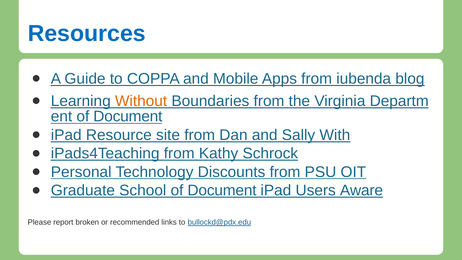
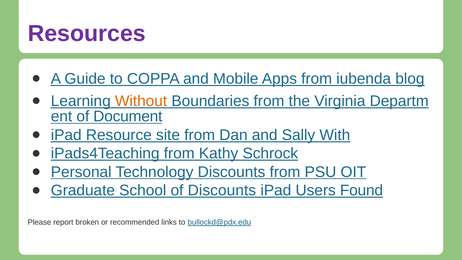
Resources colour: blue -> purple (87, 34)
School of Document: Document -> Discounts (222, 190)
Aware: Aware -> Found (361, 190)
